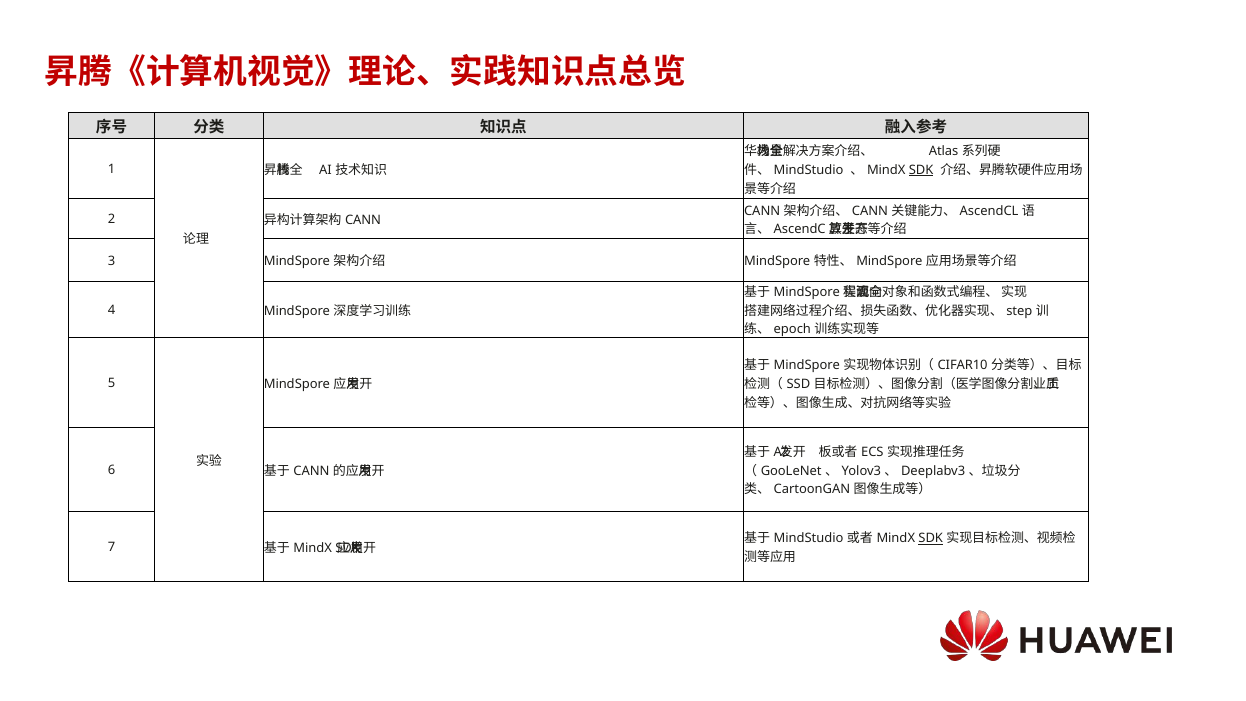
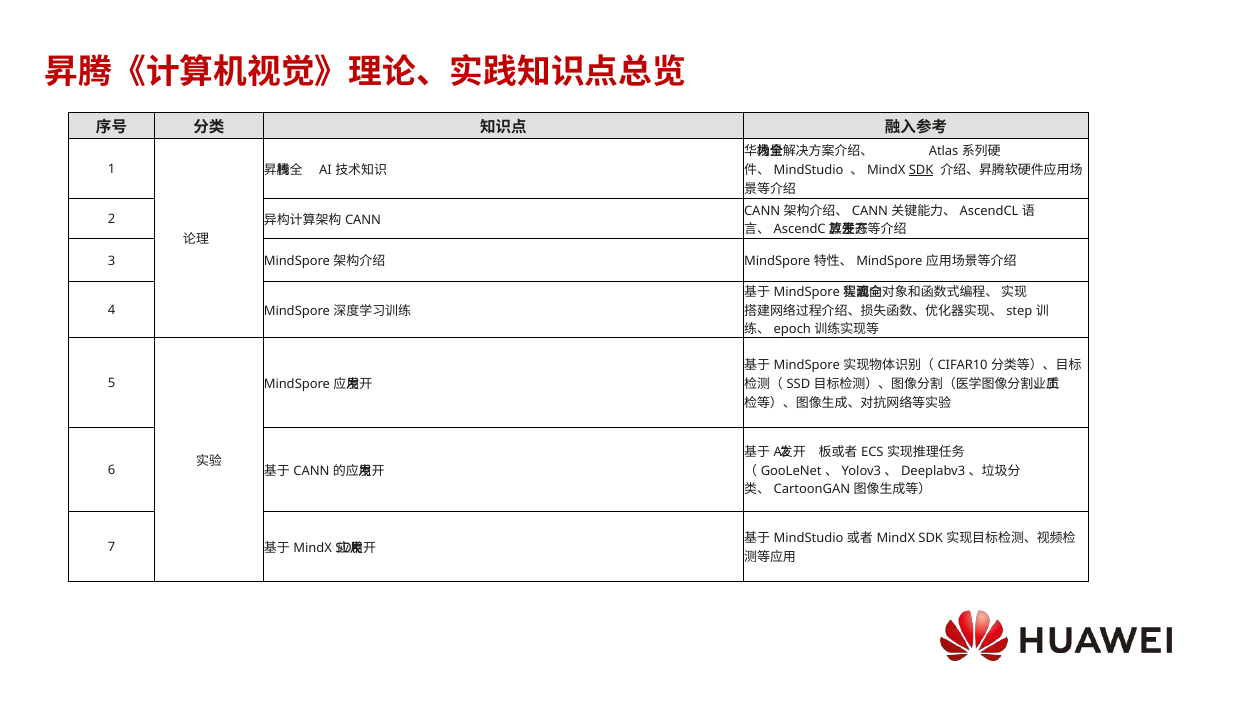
SDK underline: present -> none (931, 538)
